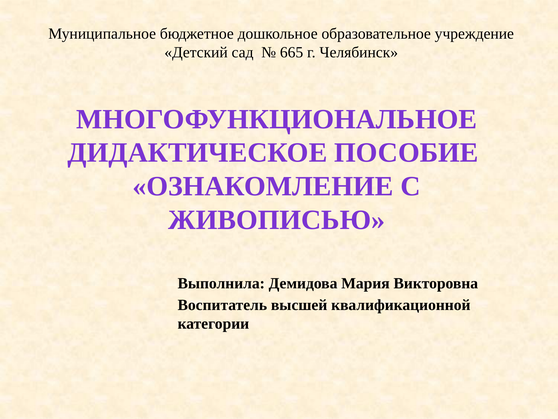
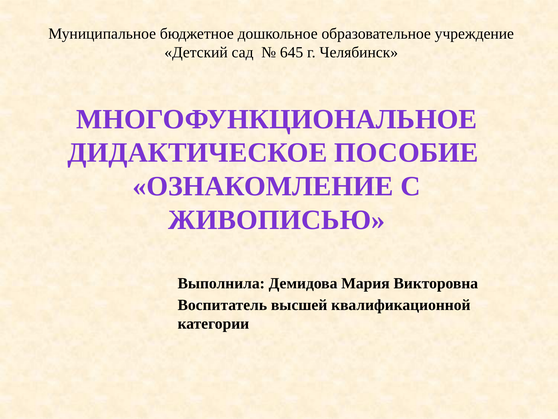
665: 665 -> 645 (292, 52)
